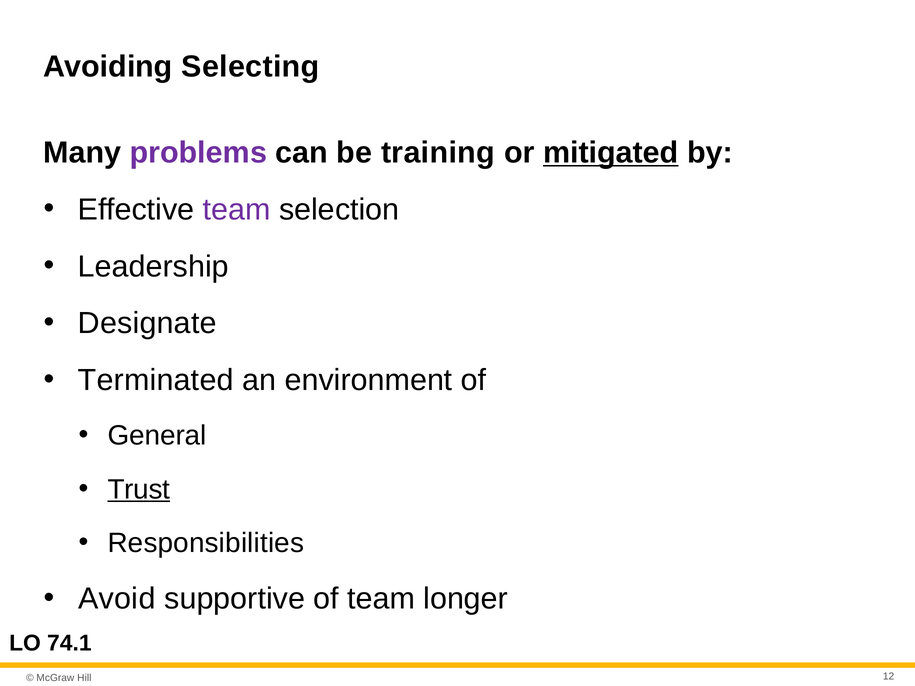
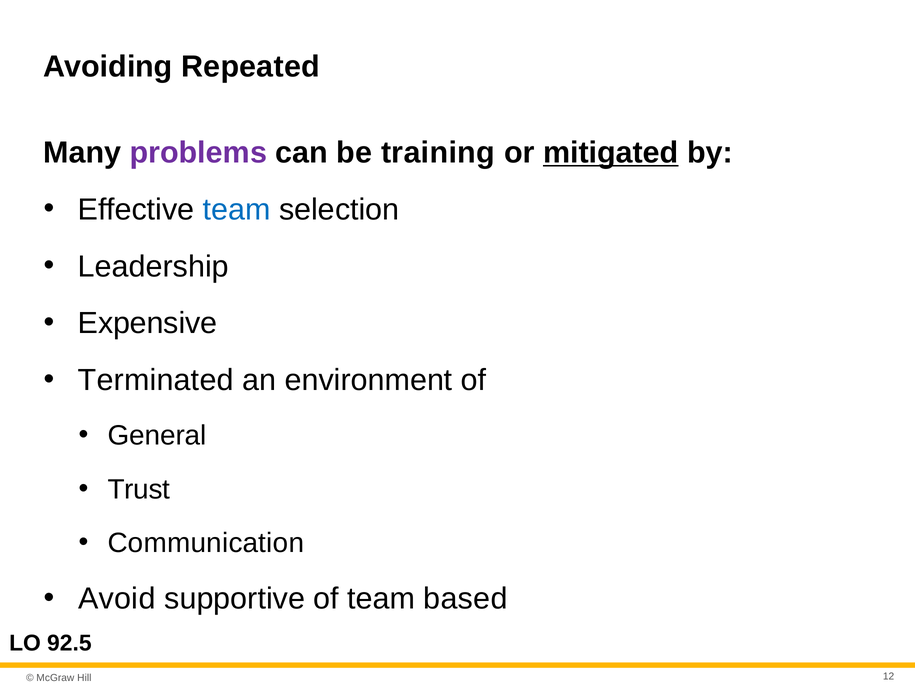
Selecting: Selecting -> Repeated (250, 67)
team colour: purple -> blue (237, 210)
Designate: Designate -> Expensive (148, 324)
Trust underline: present -> none (139, 489)
Responsibilities: Responsibilities -> Communication (206, 543)
longer: longer -> based (466, 599)
74.1: 74.1 -> 92.5 (69, 643)
